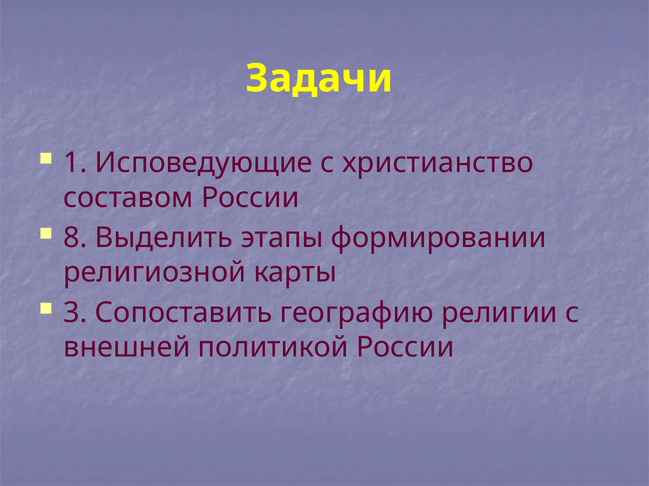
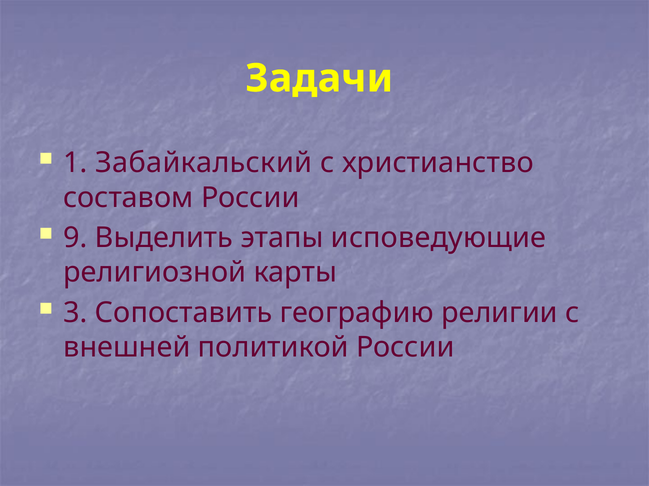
Исповедующие: Исповедующие -> Забайкальский (204, 163)
8: 8 -> 9 (75, 238)
формировании: формировании -> исповедующие (439, 238)
